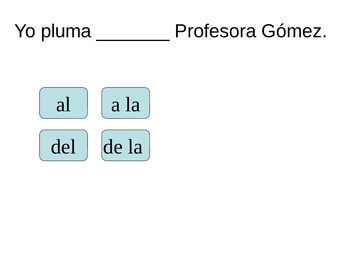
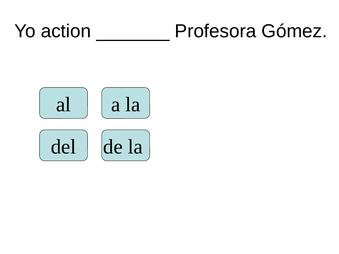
pluma: pluma -> action (66, 31)
